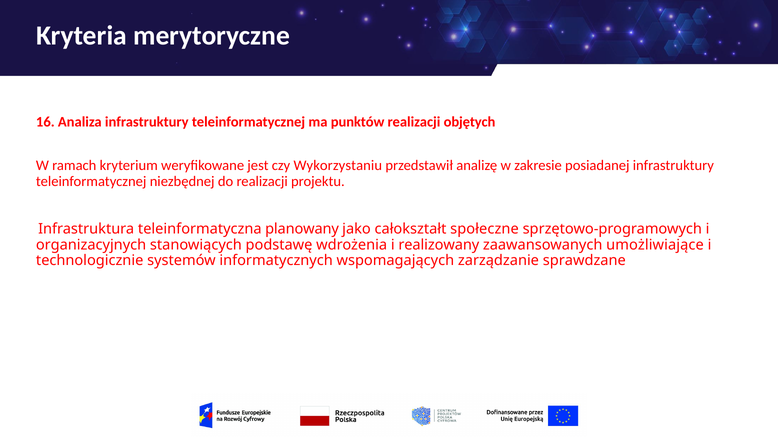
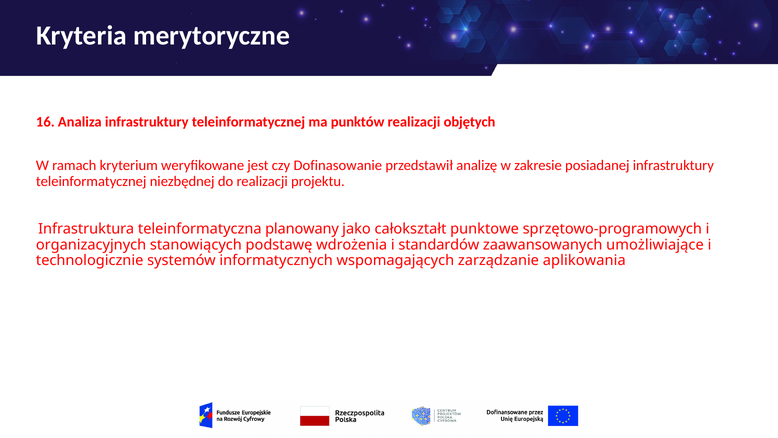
Wykorzystaniu: Wykorzystaniu -> Dofinasowanie (338, 165)
społeczne: społeczne -> punktowe (485, 229)
realizowany: realizowany -> standardów (439, 245)
sprawdzane: sprawdzane -> aplikowania (584, 260)
